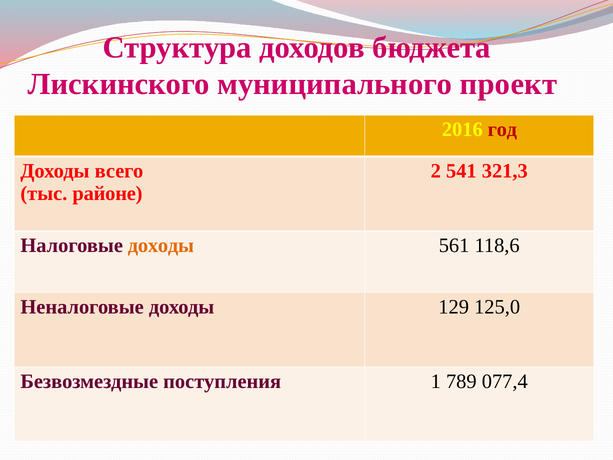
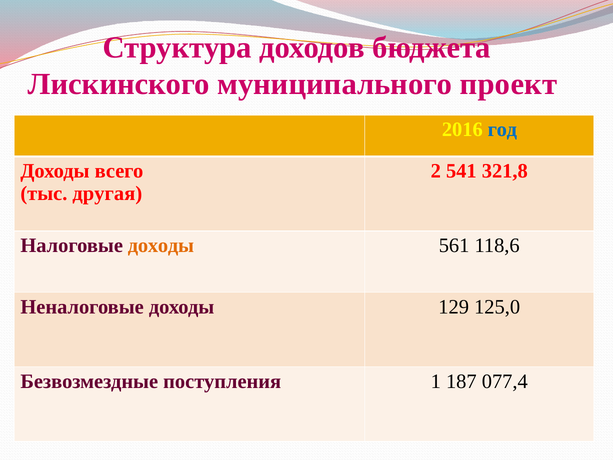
год colour: red -> blue (502, 129)
321,3: 321,3 -> 321,8 (505, 171)
районе: районе -> другая (107, 193)
789: 789 -> 187 (461, 381)
